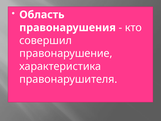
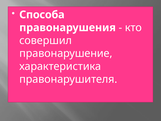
Область: Область -> Способа (42, 15)
